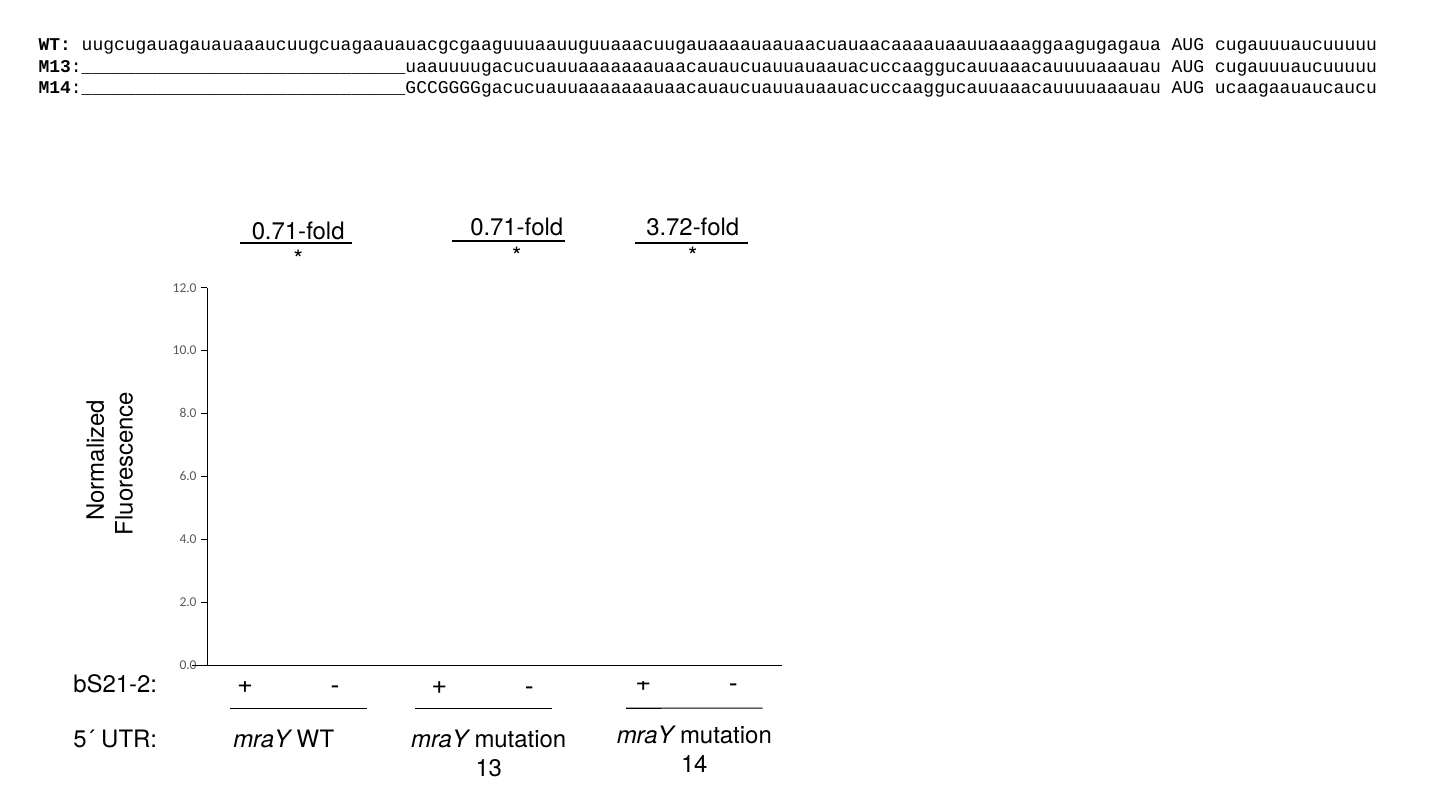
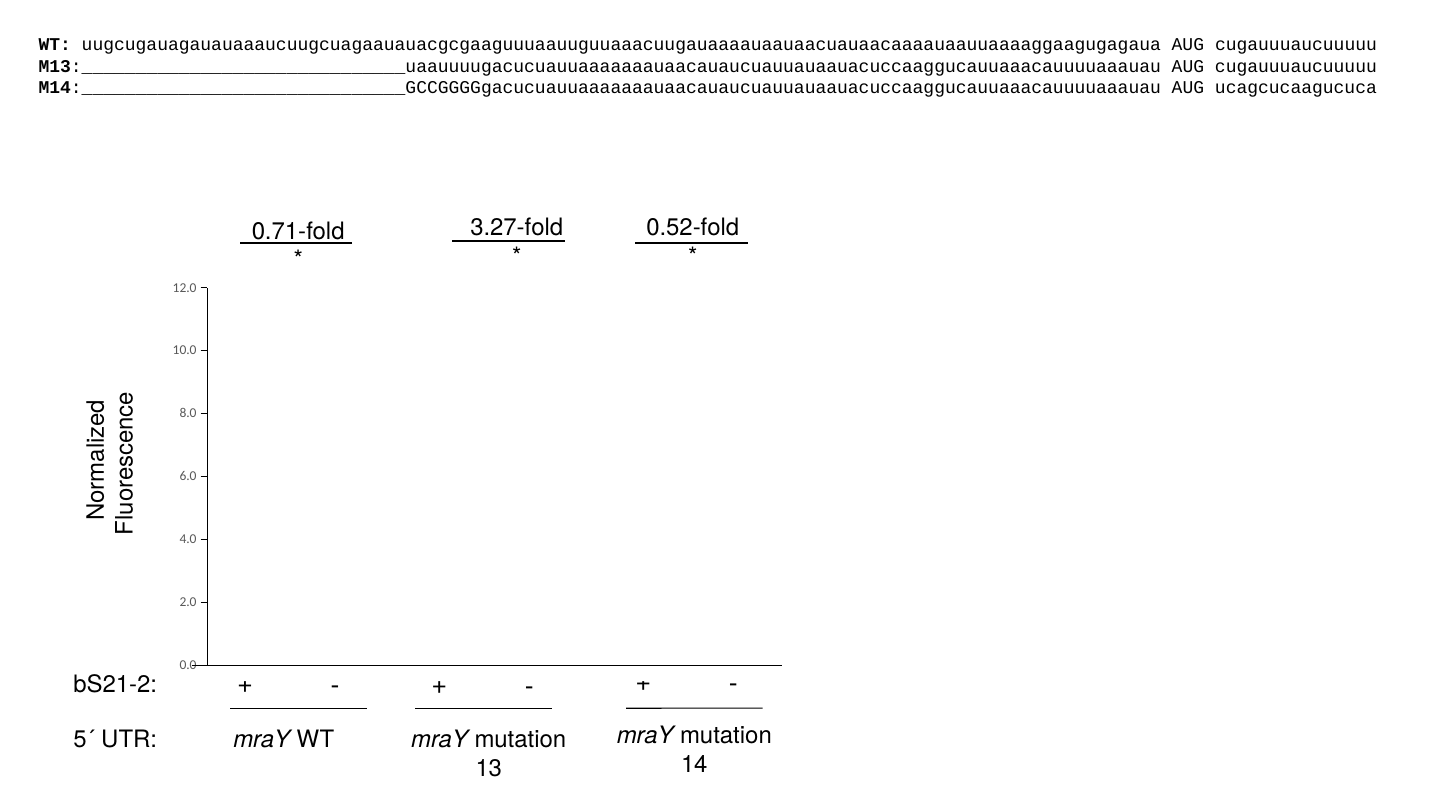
ucaagaauaucaucu: ucaagaauaucaucu -> ucagcucaagucuca (1296, 88)
0.71-fold: 0.71-fold -> 3.27-fold (517, 228)
3.72-fold: 3.72-fold -> 0.52-fold (693, 228)
